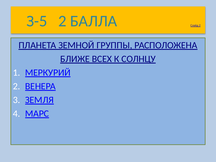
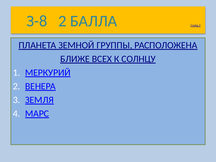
З-5: З-5 -> З-8 (37, 21)
